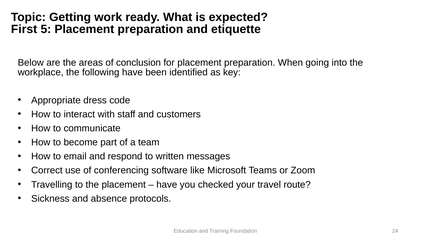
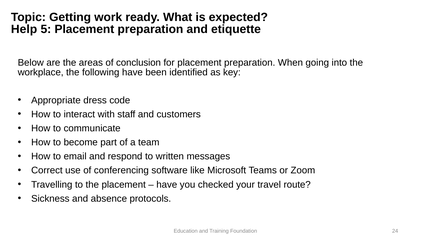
First: First -> Help (24, 29)
